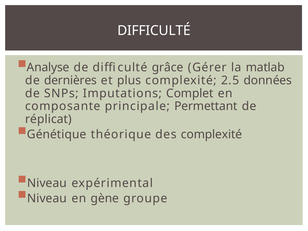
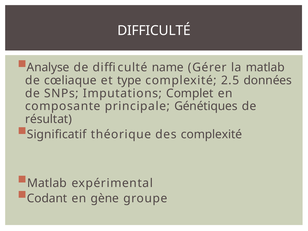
grâce: grâce -> name (168, 67)
dernières: dernières -> cœliaque (70, 80)
plus: plus -> type (129, 80)
Permettant: Permettant -> Génétiques (206, 106)
réplicat: réplicat -> résultat (49, 119)
Génétique: Génétique -> Significatif (57, 134)
Niveau: Niveau -> Matlab (47, 183)
Niveau: Niveau -> Codant (47, 198)
